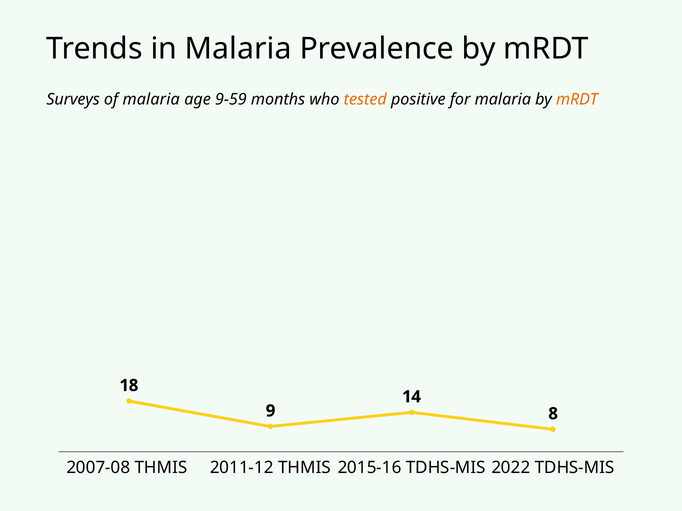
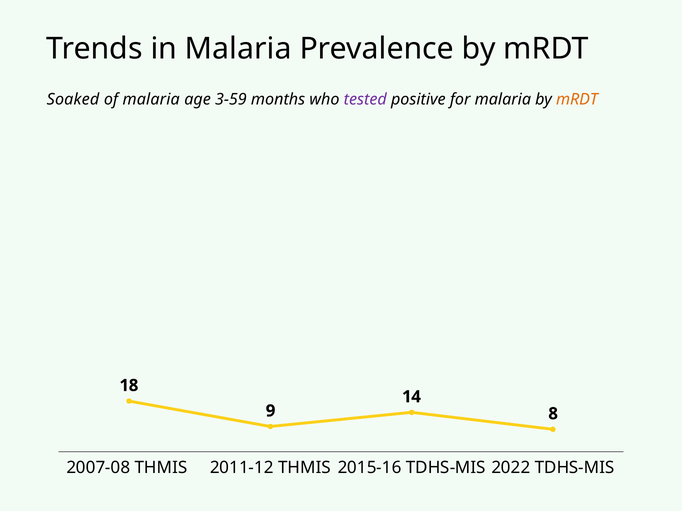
Surveys: Surveys -> Soaked (73, 100)
9-59: 9-59 -> 3-59 (231, 100)
tested colour: orange -> purple (365, 100)
